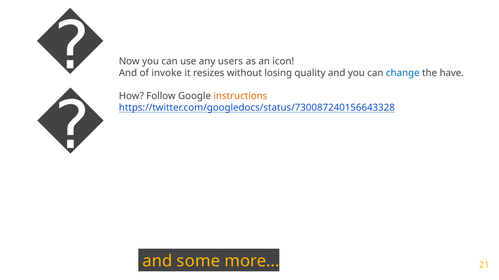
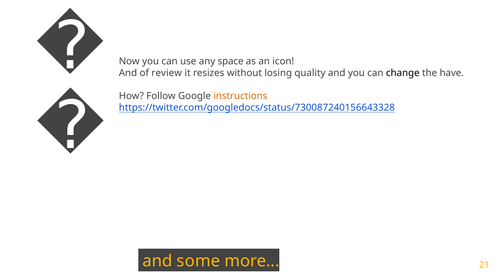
users: users -> space (231, 61)
invoke: invoke -> review (167, 73)
change colour: blue -> black (403, 73)
